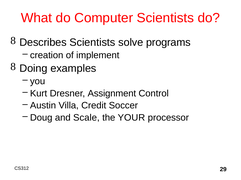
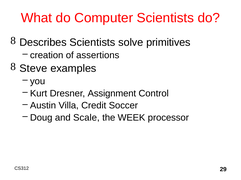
programs: programs -> primitives (168, 43)
implement: implement -> assertions (98, 55)
Doing: Doing -> Steve (33, 69)
YOUR: YOUR -> WEEK (131, 118)
